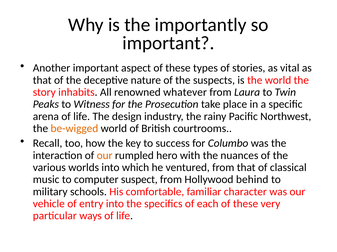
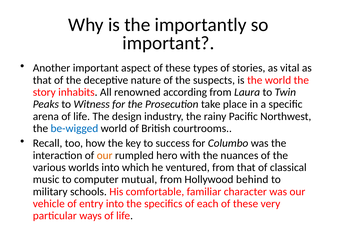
whatever: whatever -> according (185, 92)
be-wigged colour: orange -> blue (74, 129)
suspect: suspect -> mutual (139, 180)
